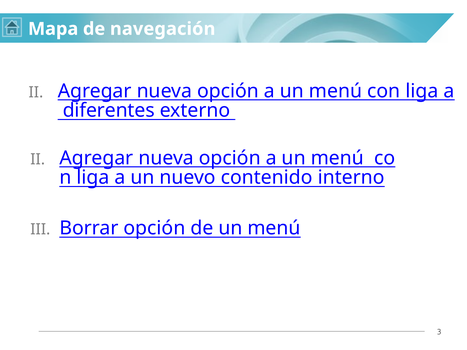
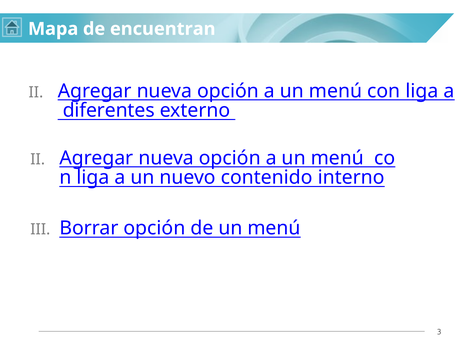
navegación: navegación -> encuentran (163, 29)
